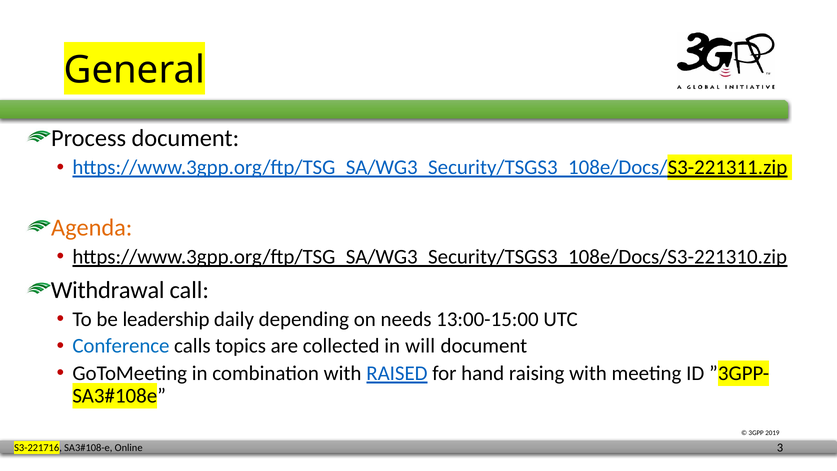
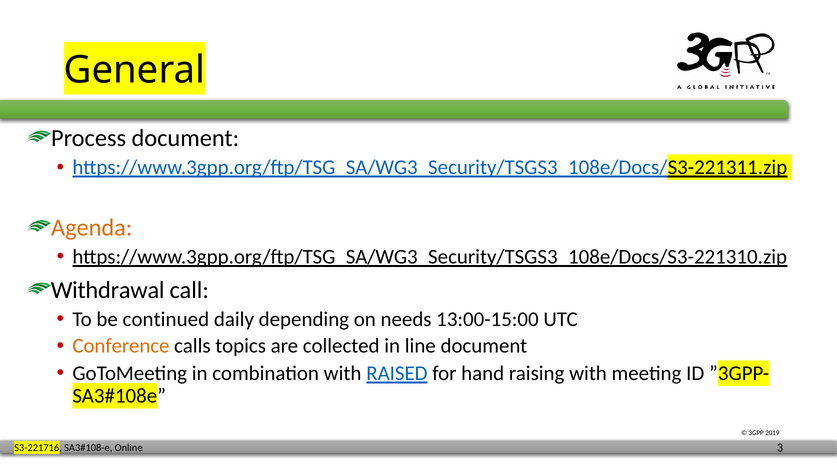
leadership: leadership -> continued (166, 319)
Conference colour: blue -> orange (121, 346)
will: will -> line (420, 346)
